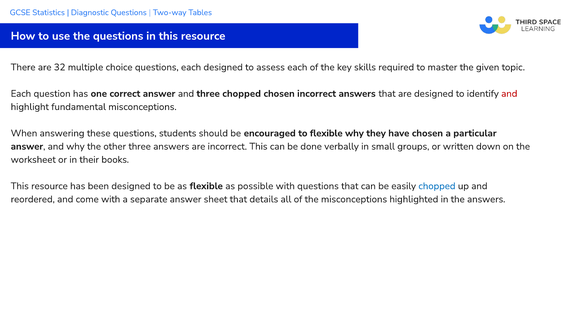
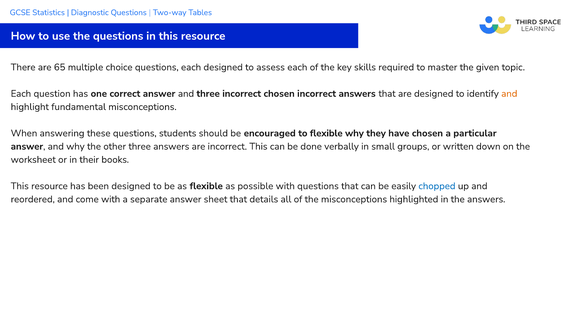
32: 32 -> 65 (60, 67)
three chopped: chopped -> incorrect (242, 94)
and colour: red -> orange (509, 94)
